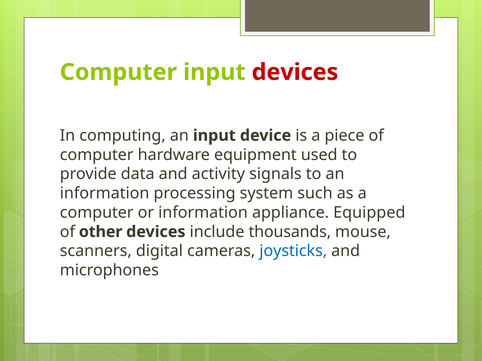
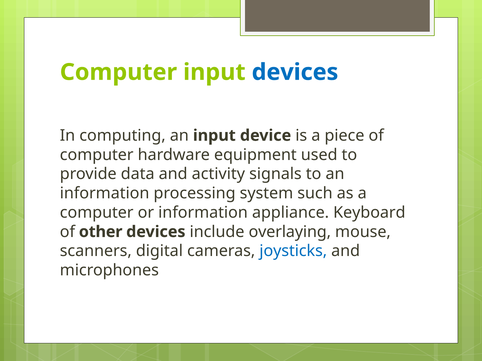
devices colour: red -> blue (295, 72)
Equipped: Equipped -> Keyboard (369, 213)
thousands: thousands -> overlaying (290, 232)
